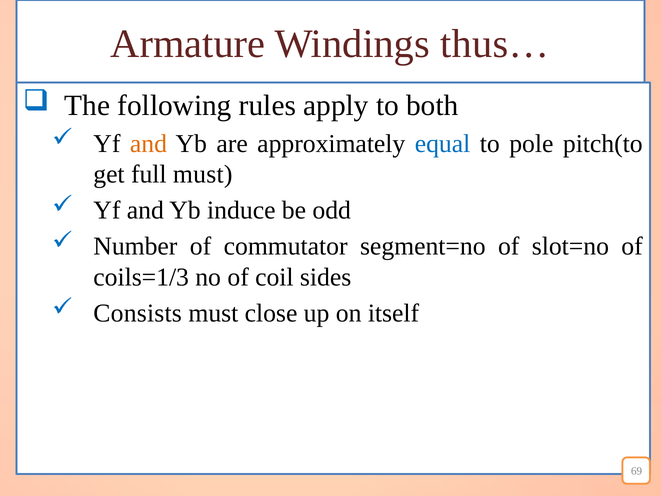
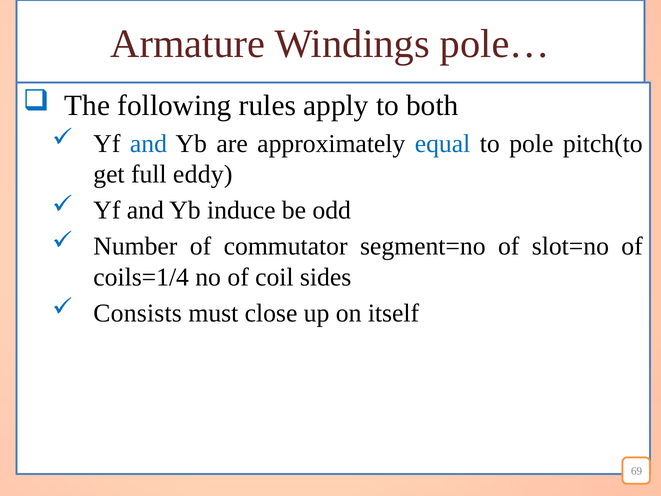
thus…: thus… -> pole… (495, 44)
and colour: orange -> blue (149, 144)
full must: must -> eddy (203, 174)
coils=1/3: coils=1/3 -> coils=1/4 (141, 277)
